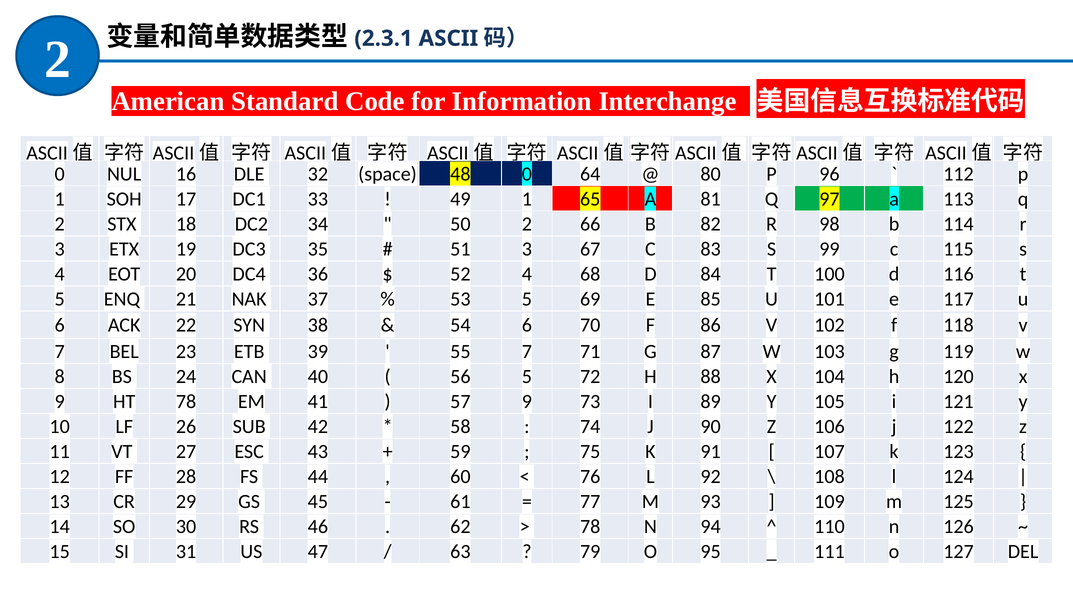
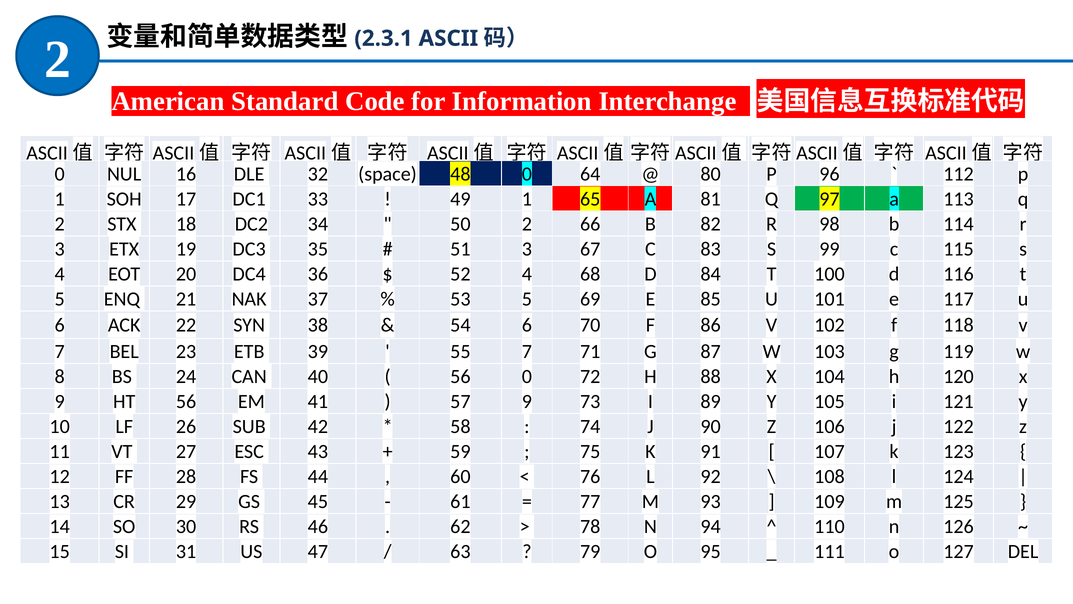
56 5: 5 -> 0 (527, 376)
HT 78: 78 -> 56 (186, 401)
